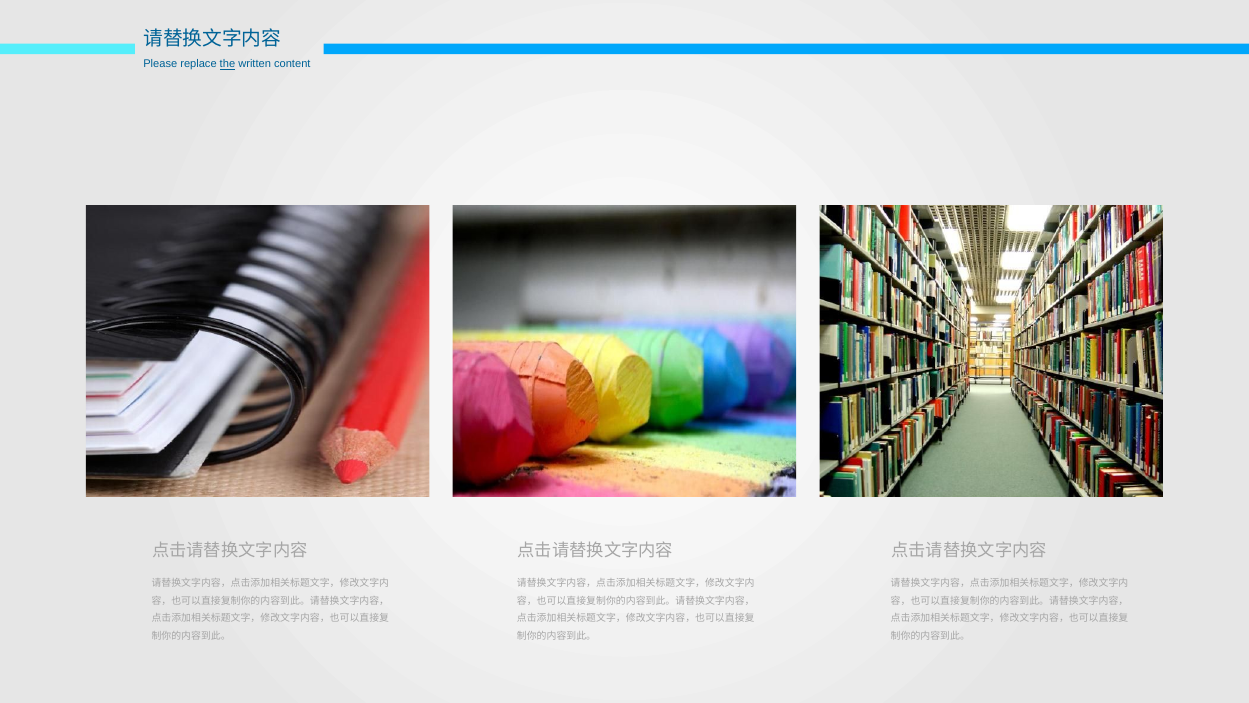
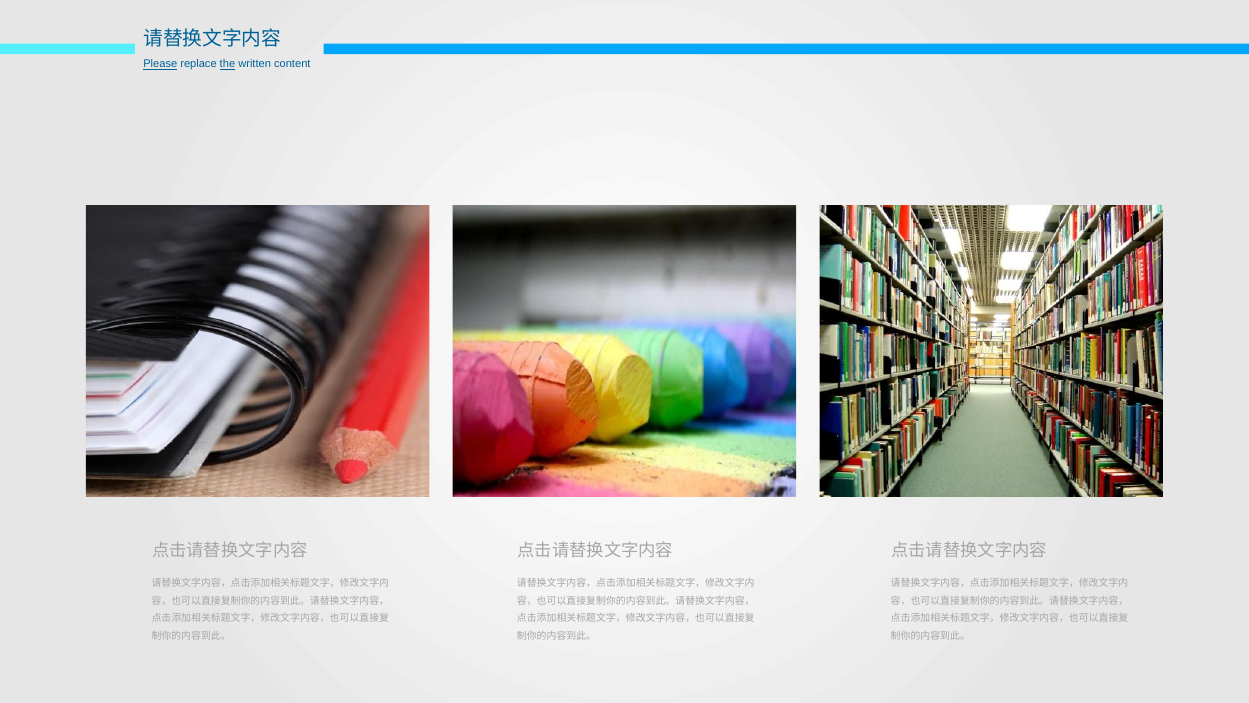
Please underline: none -> present (160, 64)
